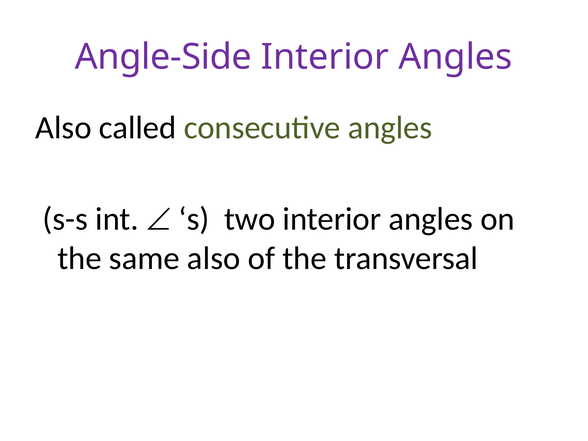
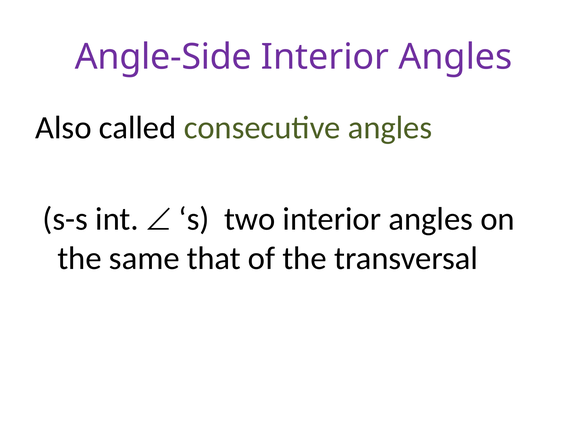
same also: also -> that (214, 258)
